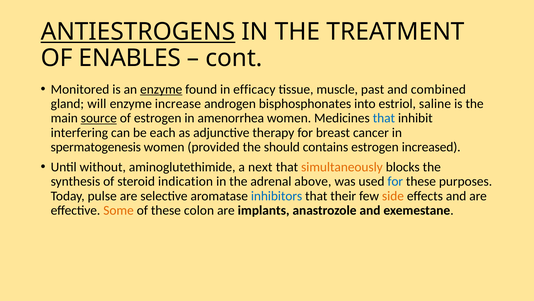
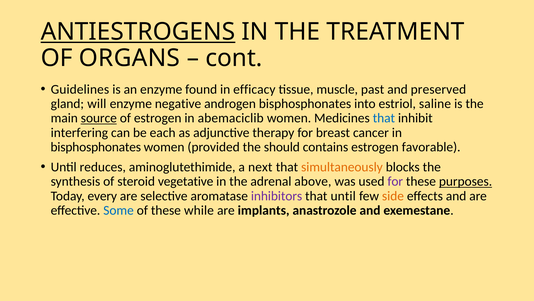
ENABLES: ENABLES -> ORGANS (129, 58)
Monitored: Monitored -> Guidelines (80, 89)
enzyme underline: present -> none (161, 89)
combined: combined -> preserved (438, 89)
increase: increase -> negative (178, 104)
amenorrhea: amenorrhea -> abemaciclib (231, 118)
spermatogenesis: spermatogenesis -> bisphosphonates (96, 147)
increased: increased -> favorable (431, 147)
without: without -> reduces (103, 167)
indication: indication -> vegetative (186, 181)
for colour: blue -> purple (395, 181)
purposes underline: none -> present (466, 181)
pulse: pulse -> every (102, 196)
inhibitors colour: blue -> purple (277, 196)
that their: their -> until (343, 196)
Some colour: orange -> blue (119, 210)
colon: colon -> while (199, 210)
